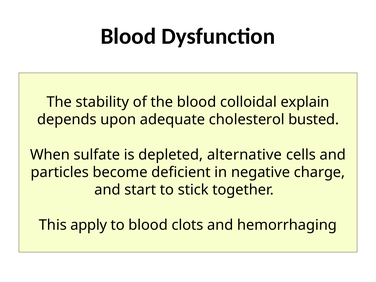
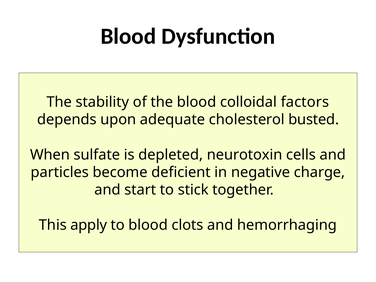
explain: explain -> factors (305, 102)
alternative: alternative -> neurotoxin (245, 155)
